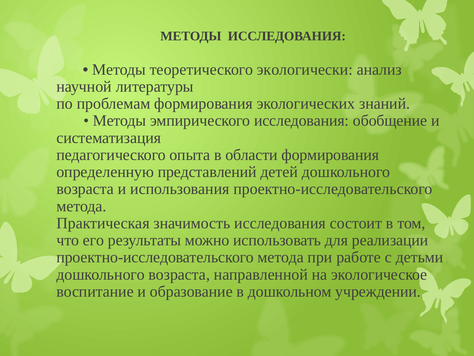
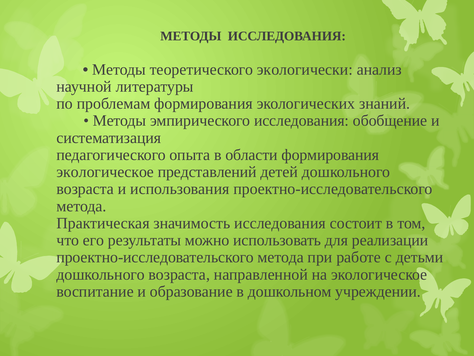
определенную: определенную -> экологическое (105, 172)
